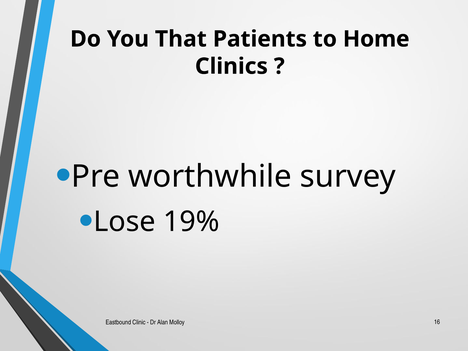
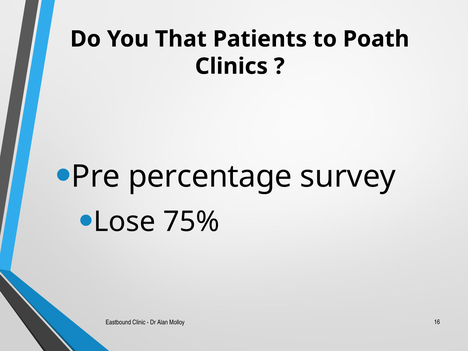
Home: Home -> Poath (376, 39)
worthwhile: worthwhile -> percentage (210, 176)
19%: 19% -> 75% (191, 222)
